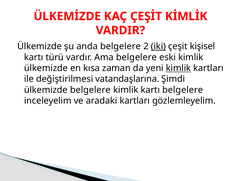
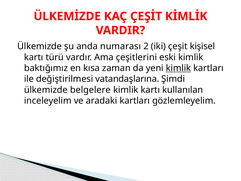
anda belgelere: belgelere -> numarası (121, 46)
iki underline: present -> none (158, 46)
Ama belgelere: belgelere -> çeşitlerini (136, 57)
ülkemizde: ülkemizde -> baktığımız (46, 68)
kartı belgelere: belgelere -> kullanılan (183, 90)
